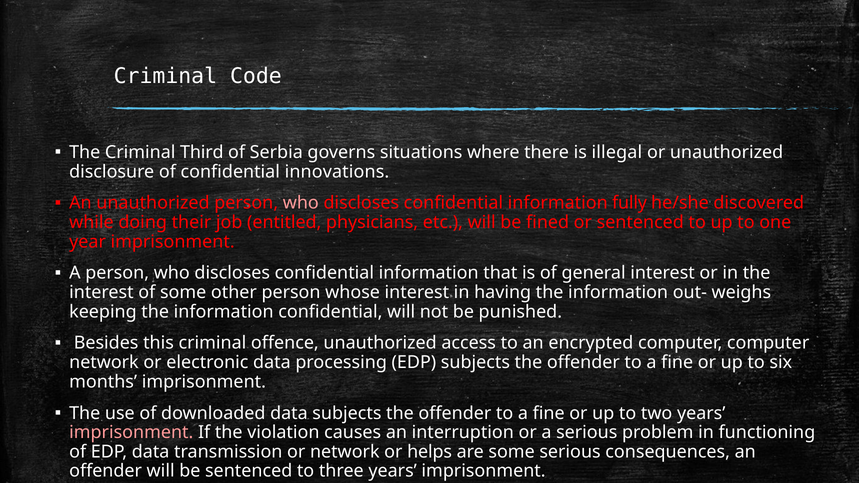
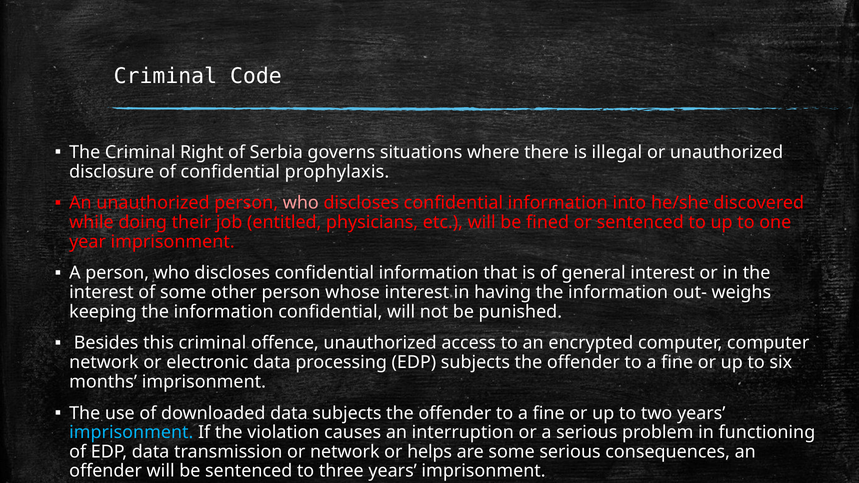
Third: Third -> Right (202, 152)
innovations: innovations -> prophylaxis (337, 172)
fully: fully -> into (629, 203)
imprisonment colour: pink -> light blue (131, 433)
